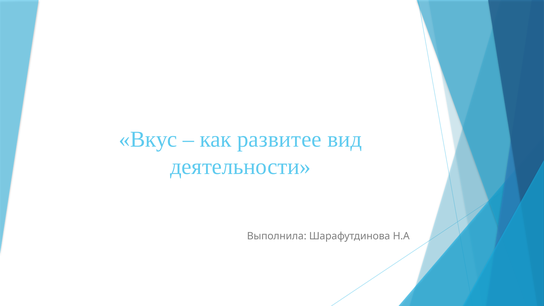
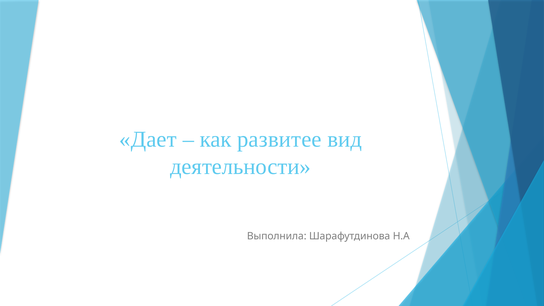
Вкус: Вкус -> Дает (148, 139)
